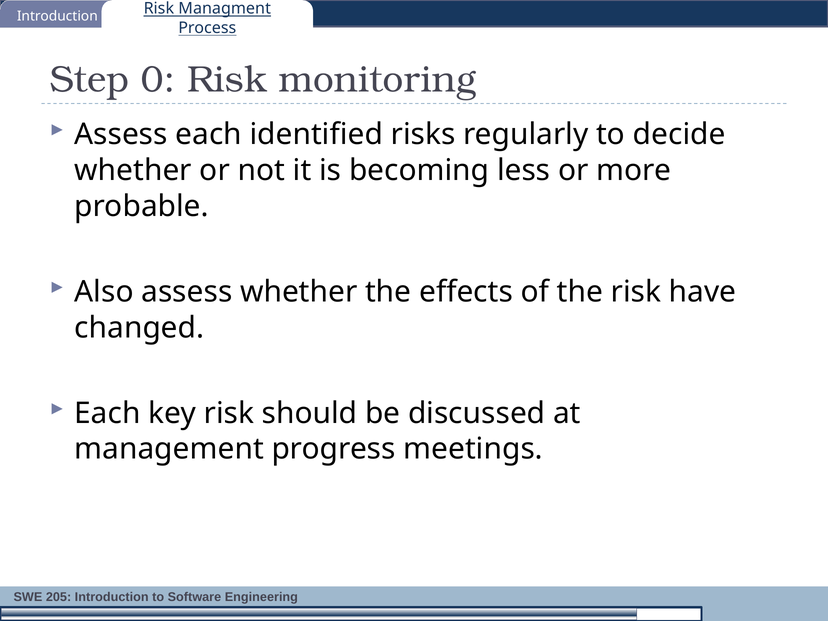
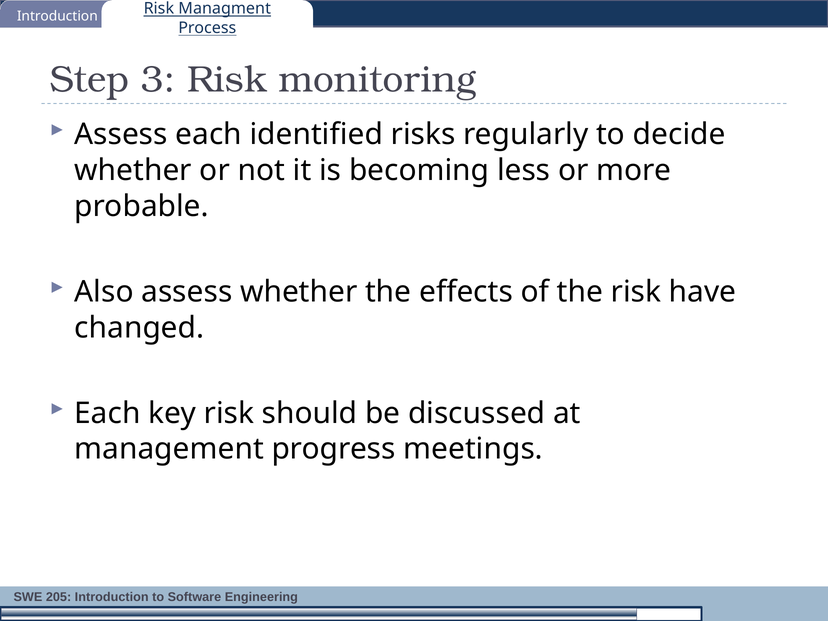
0: 0 -> 3 (158, 80)
